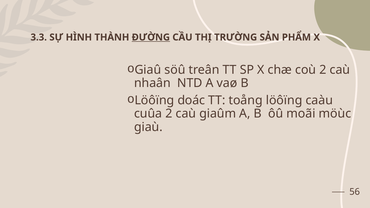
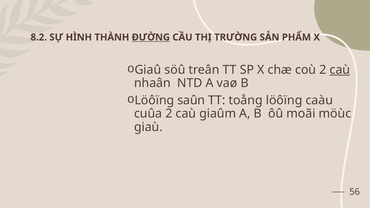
3.3: 3.3 -> 8.2 (39, 37)
caù underline: none -> present (340, 70)
doác: doác -> saûn (191, 100)
